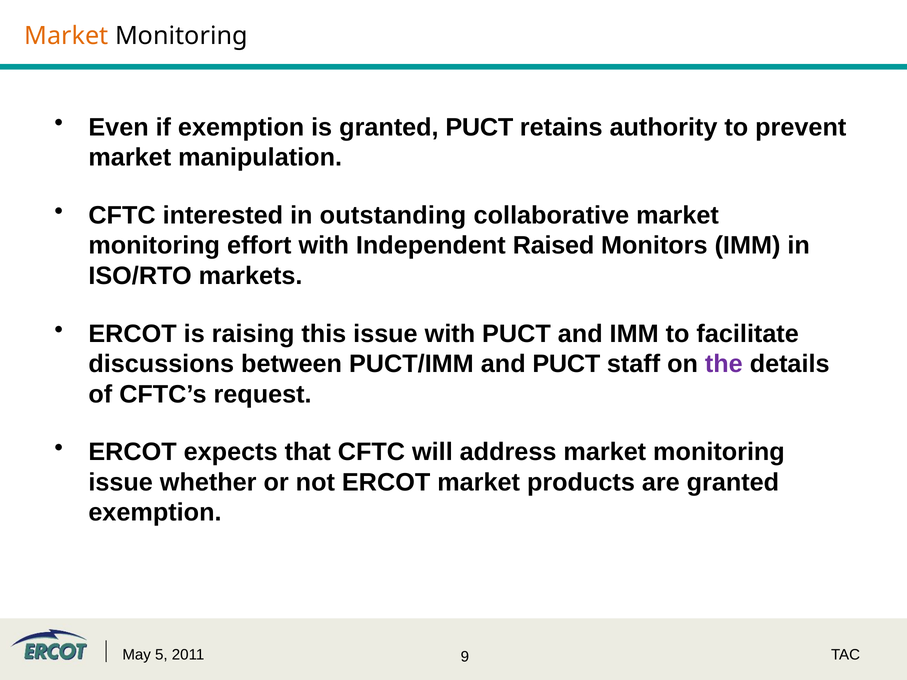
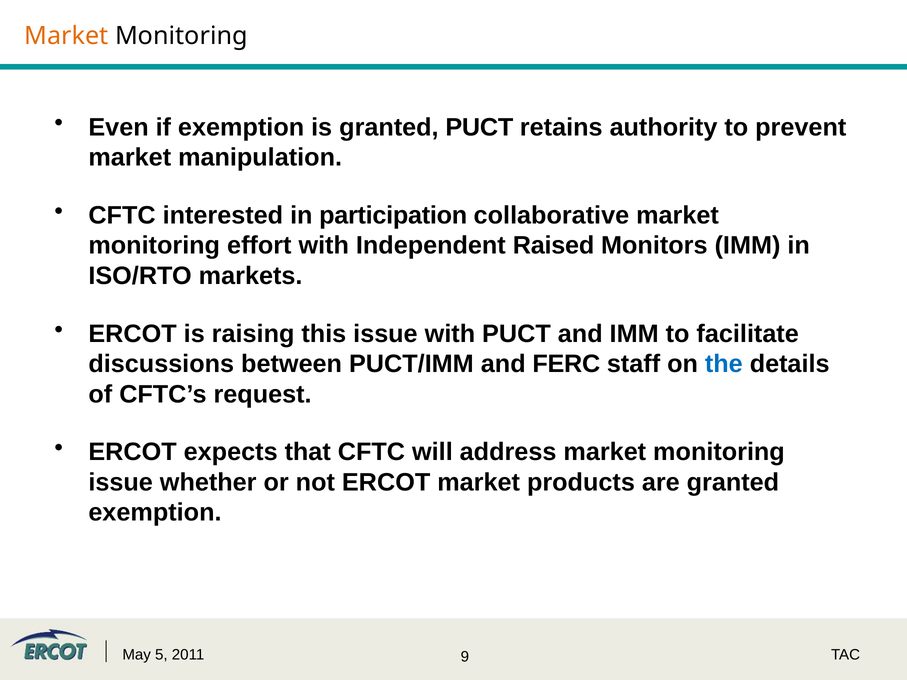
outstanding: outstanding -> participation (393, 215)
and PUCT: PUCT -> FERC (566, 364)
the colour: purple -> blue (724, 364)
